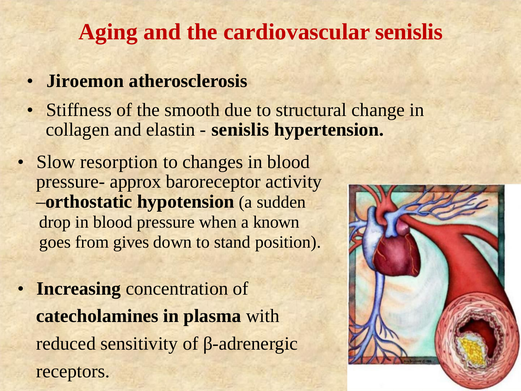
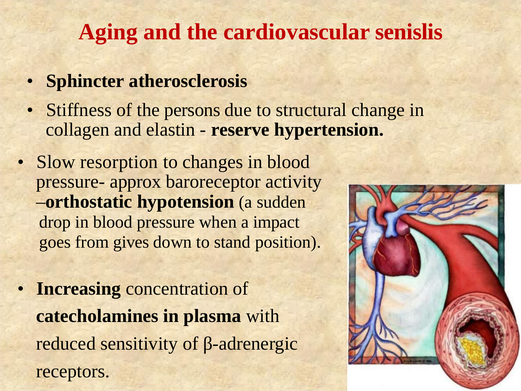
Jiroemon: Jiroemon -> Sphincter (85, 81)
smooth: smooth -> persons (192, 110)
senislis: senislis -> reserve (240, 130)
known: known -> impact (276, 222)
